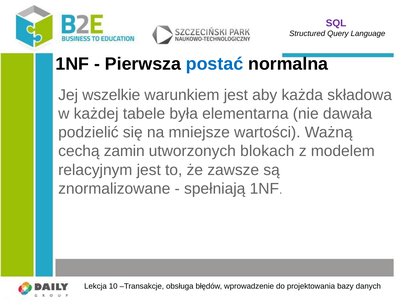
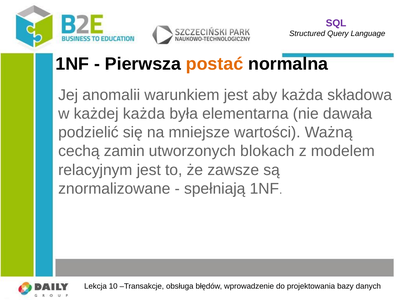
postać colour: blue -> orange (215, 64)
wszelkie: wszelkie -> anomalii (111, 95)
każdej tabele: tabele -> każda (144, 114)
